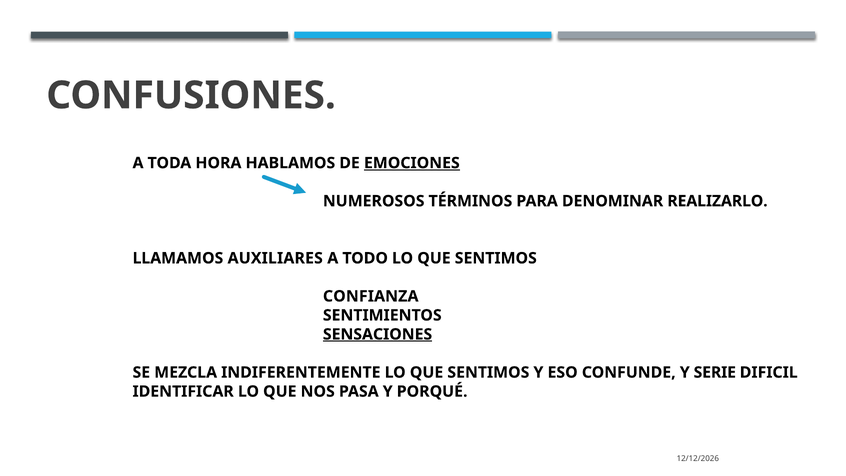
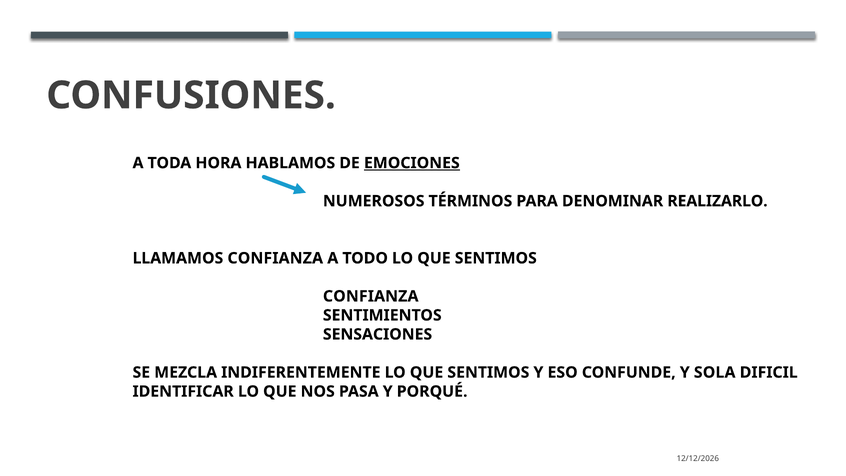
LLAMAMOS AUXILIARES: AUXILIARES -> CONFIANZA (275, 258)
SENSACIONES underline: present -> none (378, 334)
SERIE: SERIE -> SOLA (715, 372)
